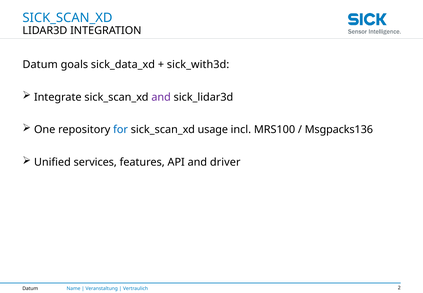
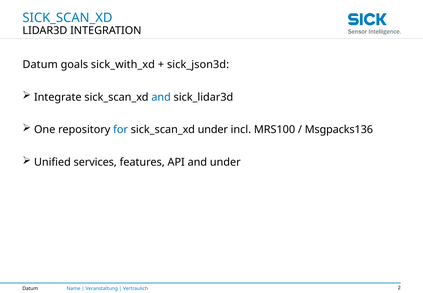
sick_data_xd: sick_data_xd -> sick_with_xd (123, 65)
sick_with3d: sick_with3d -> sick_json3d (198, 65)
and colour: purple -> blue (161, 97)
sick_scan_xd usage: usage -> under (213, 130)
and driver: driver -> under (225, 162)
